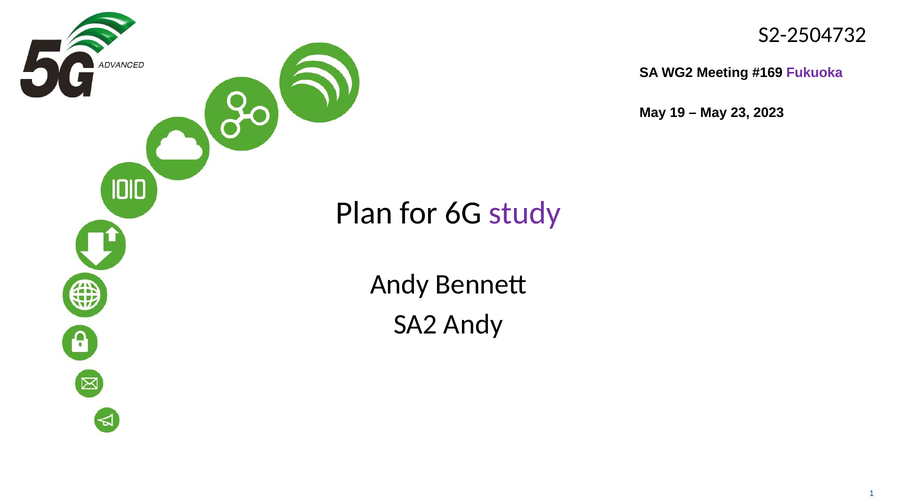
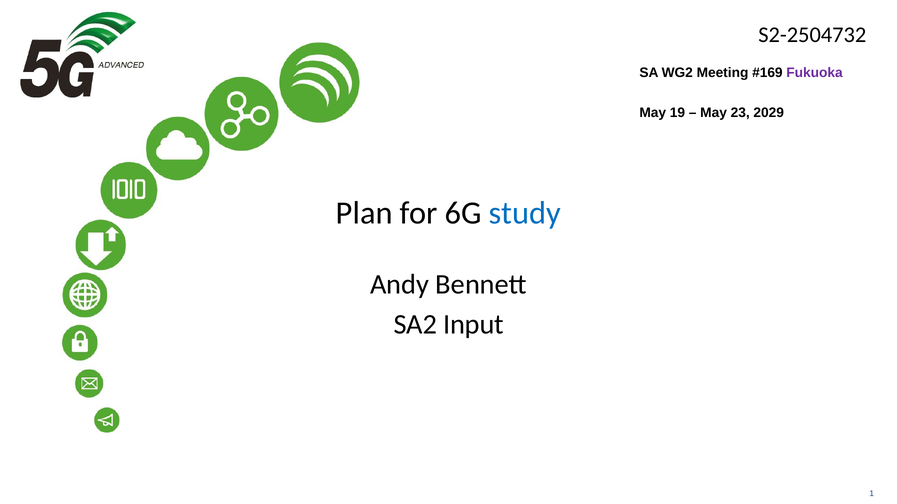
2023: 2023 -> 2029 (769, 113)
study colour: purple -> blue (525, 213)
SA2 Andy: Andy -> Input (474, 325)
